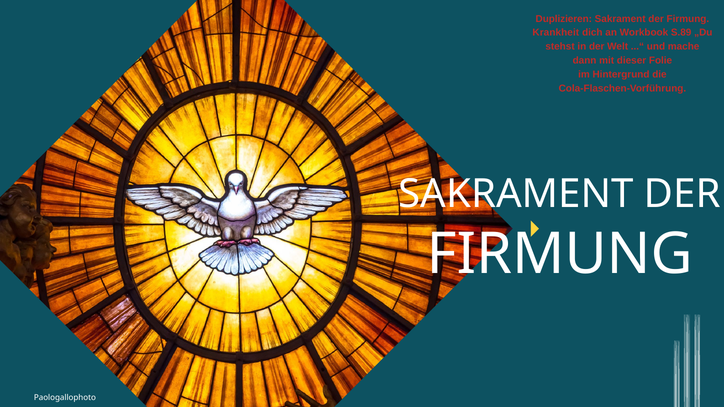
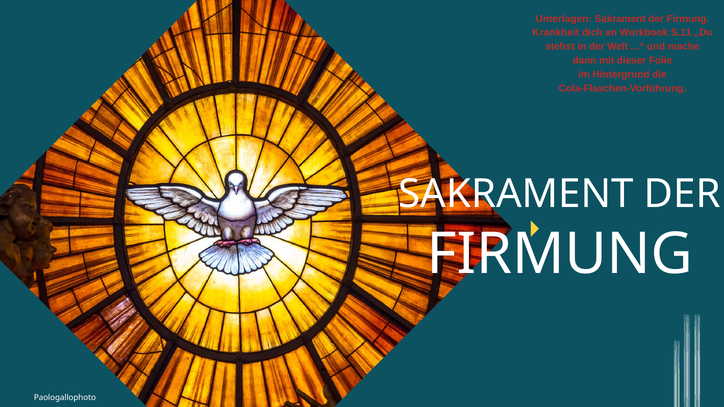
Duplizieren: Duplizieren -> Unterlagen (564, 19)
S.89: S.89 -> S.11 (681, 33)
